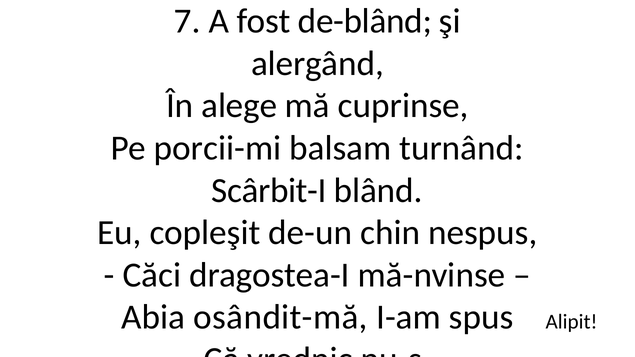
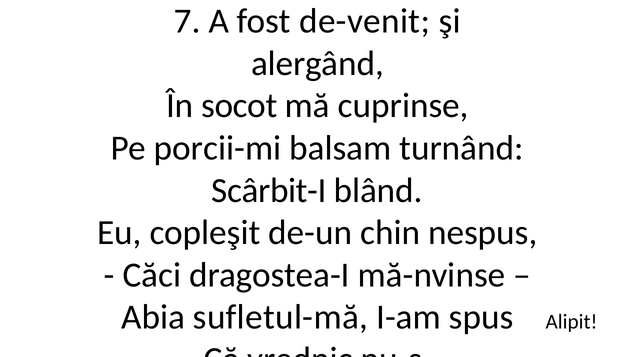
de-blând: de-blând -> de-venit (365, 21)
alege: alege -> socot (239, 106)
osândit-mă: osândit-mă -> sufletul-mă (280, 318)
